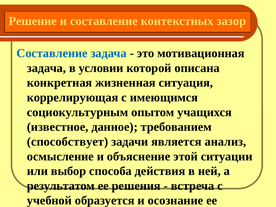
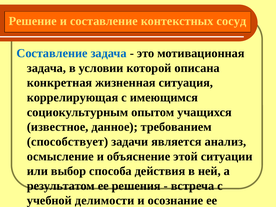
зазор: зазор -> сосуд (231, 21)
образуется: образуется -> делимости (105, 201)
